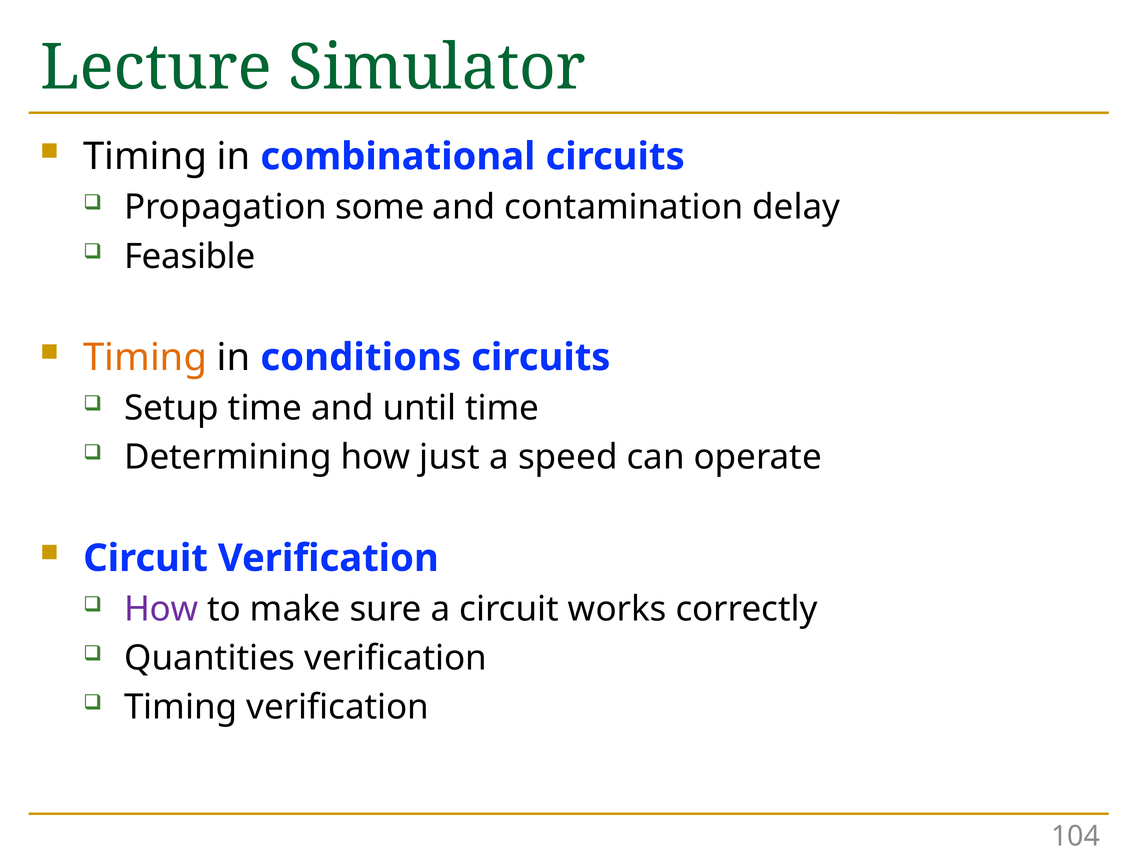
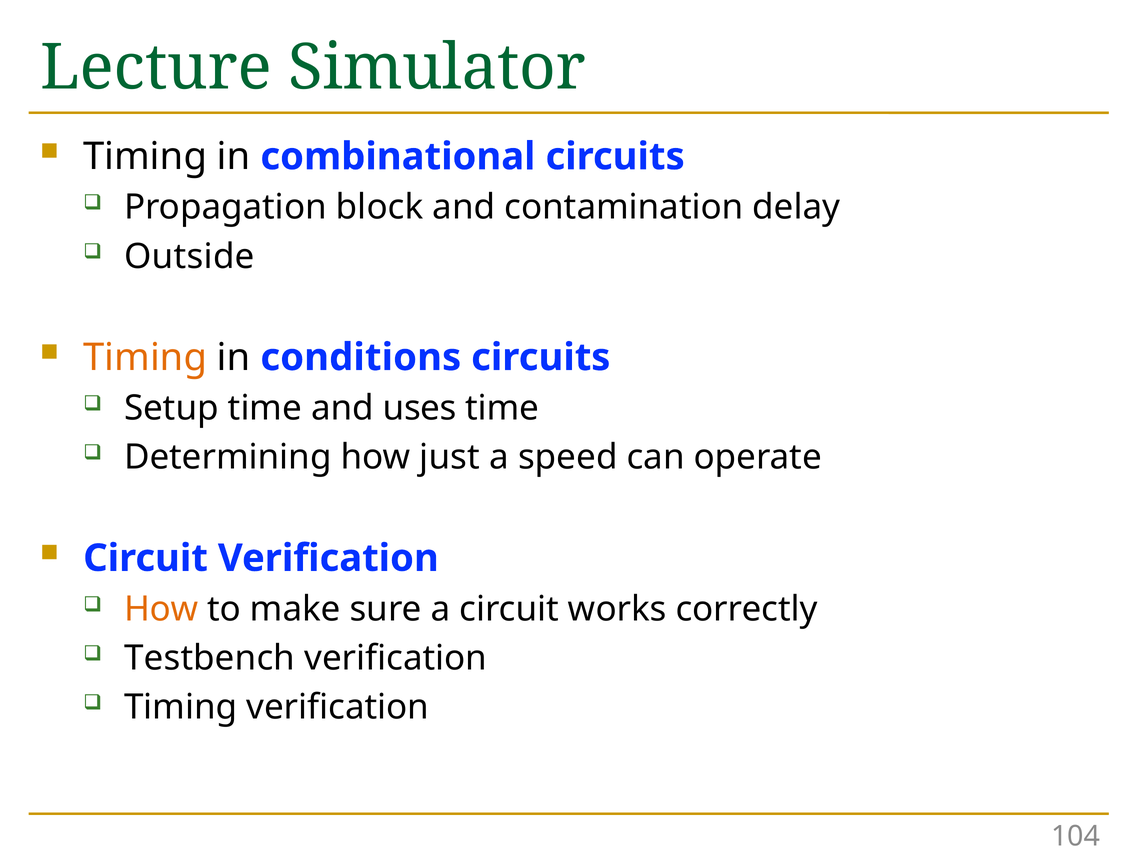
some: some -> block (380, 207)
Feasible: Feasible -> Outside (189, 256)
until: until -> uses (420, 408)
How colour: purple -> orange (161, 608)
Quantities: Quantities -> Testbench (210, 658)
